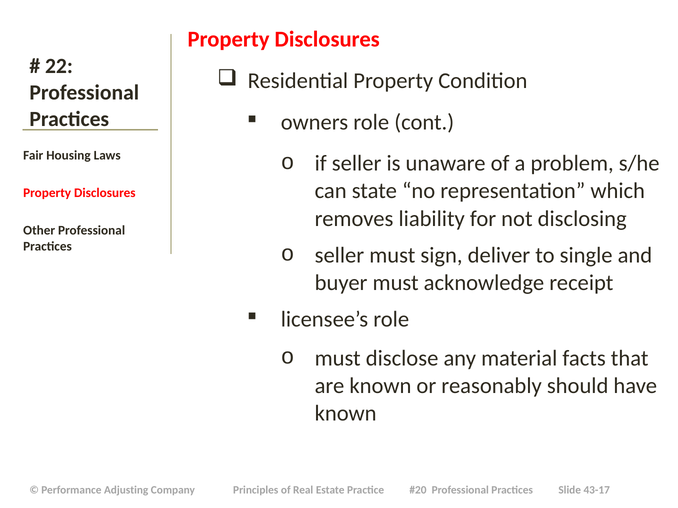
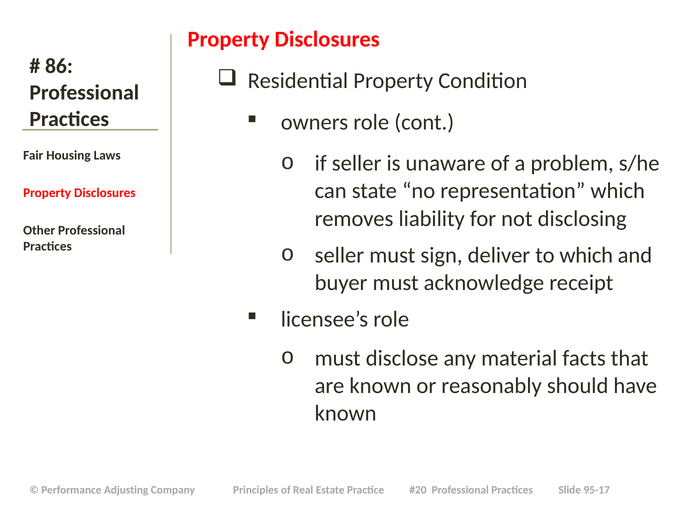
22: 22 -> 86 (59, 66)
to single: single -> which (586, 255)
43-17: 43-17 -> 95-17 (597, 491)
